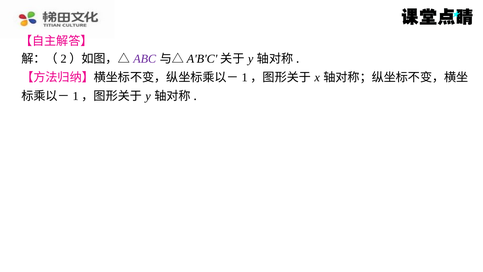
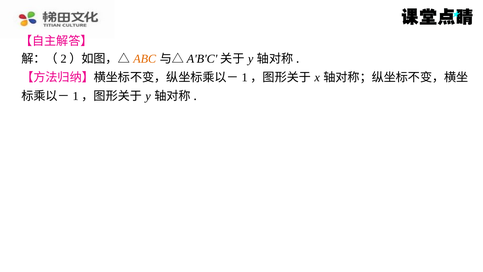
ABC colour: purple -> orange (145, 59)
